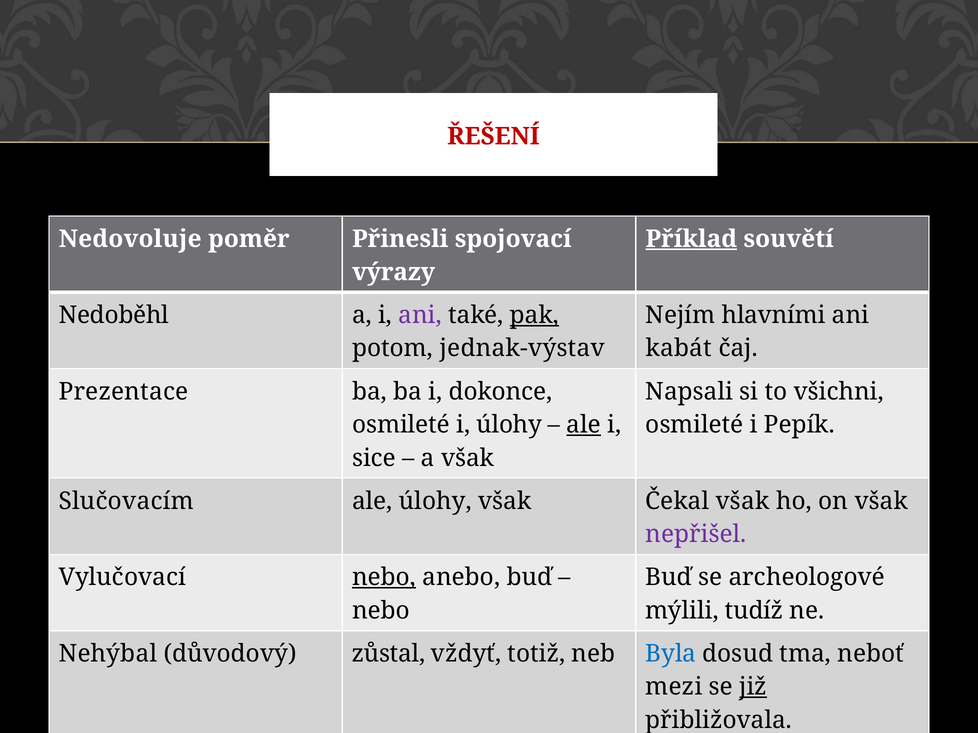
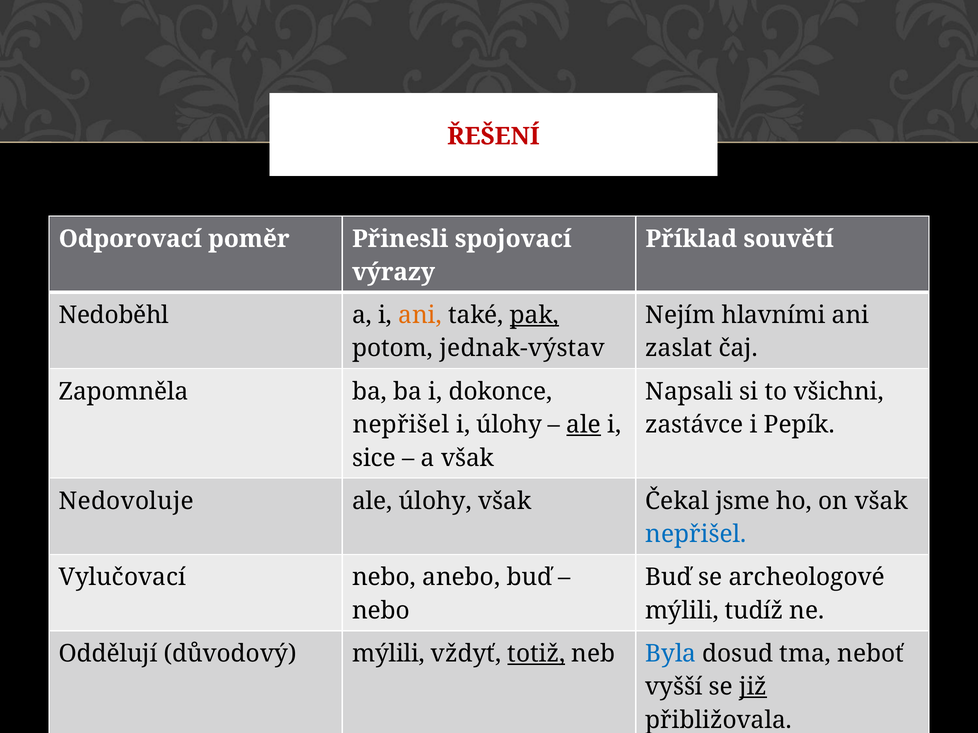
Nedovoluje: Nedovoluje -> Odporovací (130, 239)
Příklad underline: present -> none (691, 239)
ani colour: purple -> orange (420, 315)
kabát: kabát -> zaslat (679, 349)
Prezentace: Prezentace -> Zapomněla (124, 392)
osmileté: osmileté -> nepřišel (401, 425)
osmileté: osmileté -> zastávce (694, 425)
Slučovacím: Slučovacím -> Nedovoluje (126, 501)
Čekal však: však -> jsme (743, 501)
nepřišel colour: purple -> blue (696, 535)
nebo underline: present -> none (384, 578)
Nehýbal: Nehýbal -> Oddělují (108, 654)
důvodový zůstal: zůstal -> mýlili (388, 654)
totiž underline: none -> present (536, 654)
mezi: mezi -> vyšší (674, 687)
